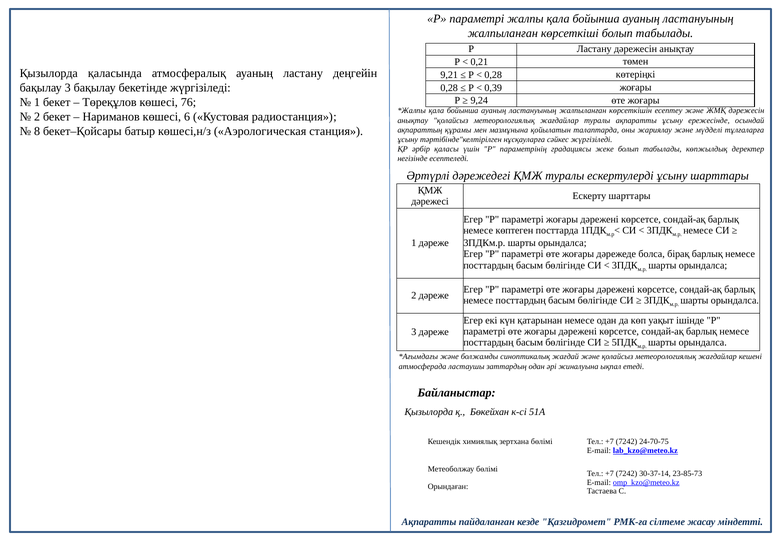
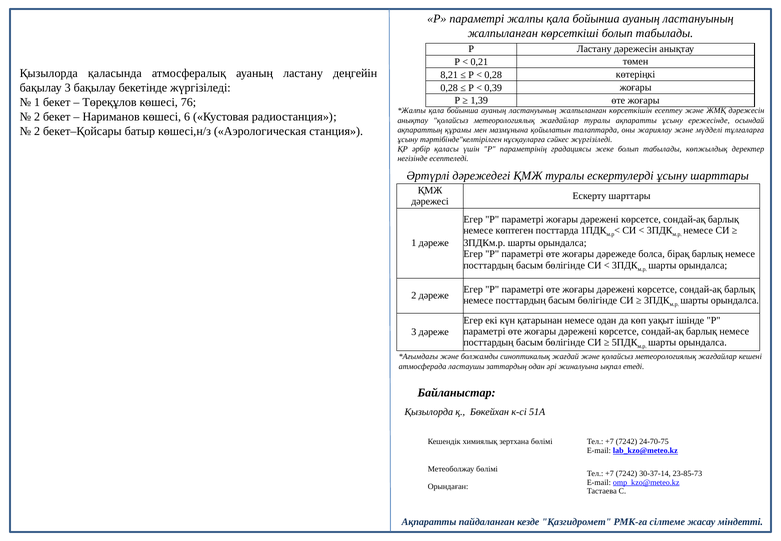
9,21: 9,21 -> 8,21 (449, 75)
9,24: 9,24 -> 1,39 (479, 101)
8: 8 -> 2 (37, 131)
